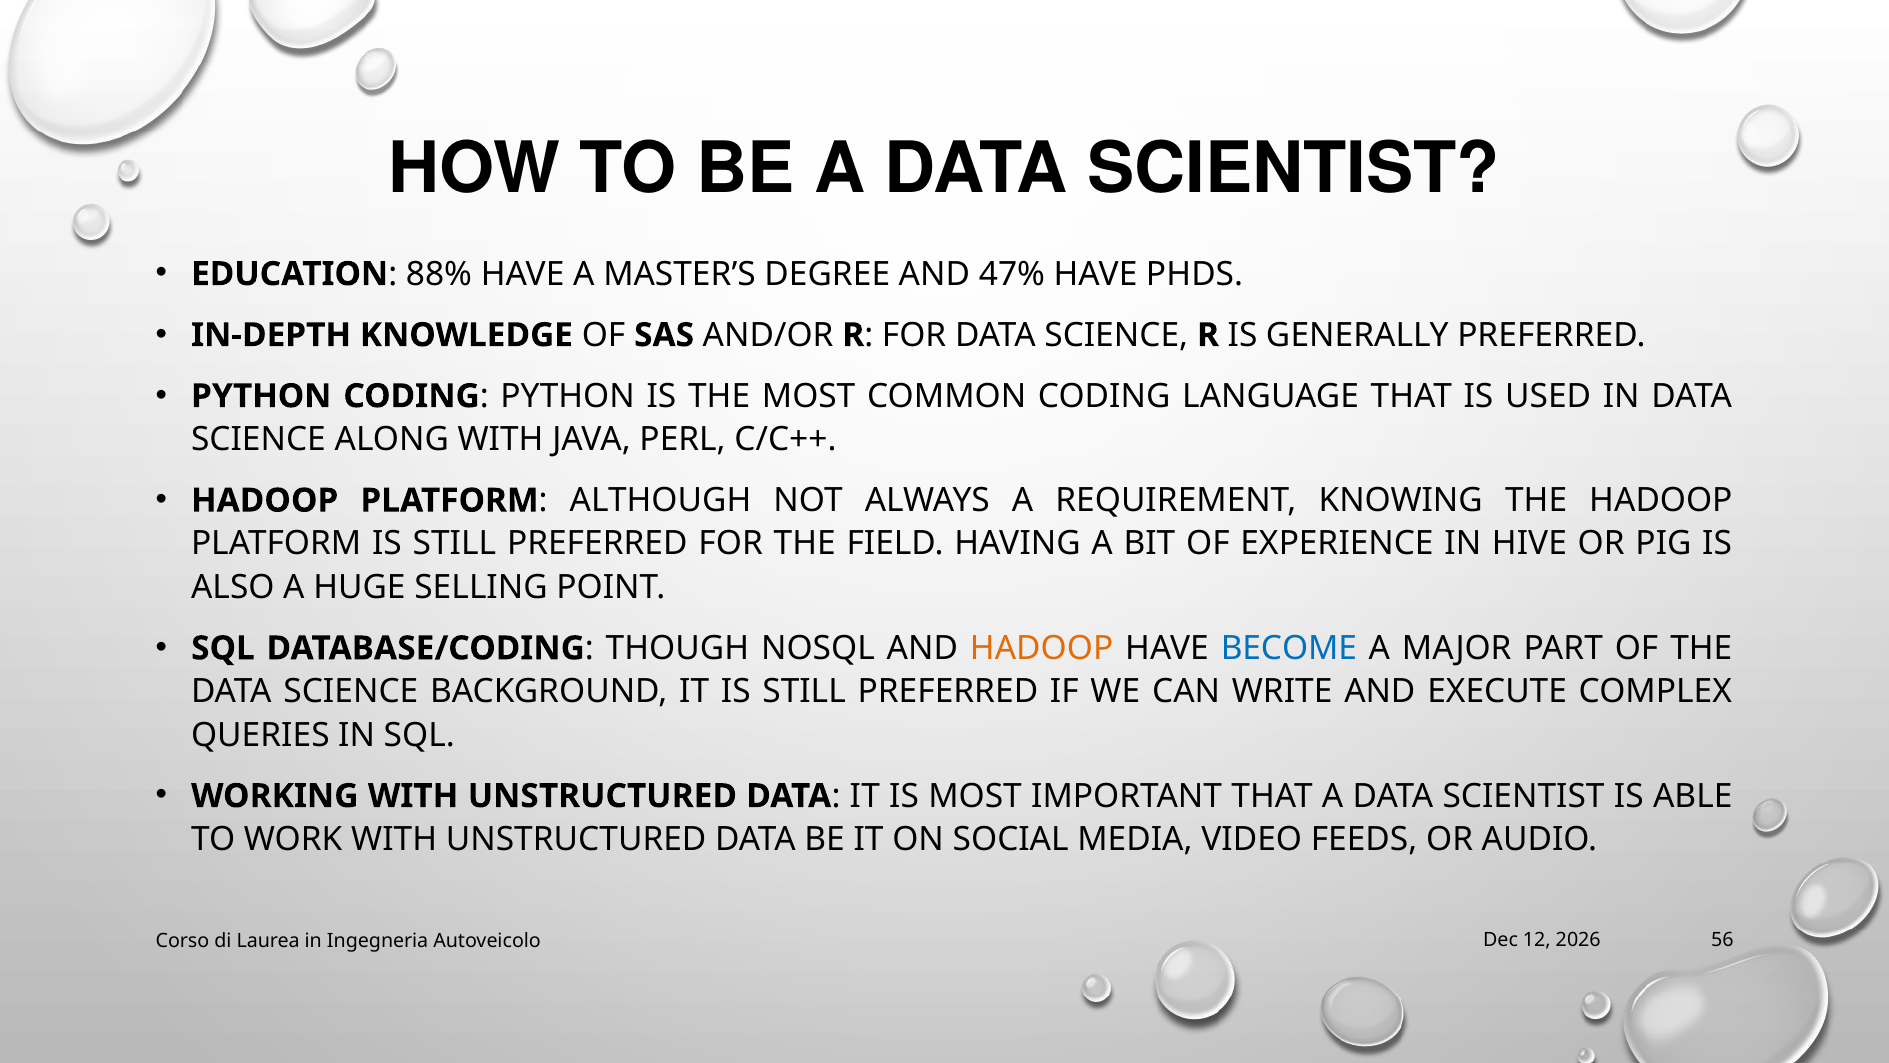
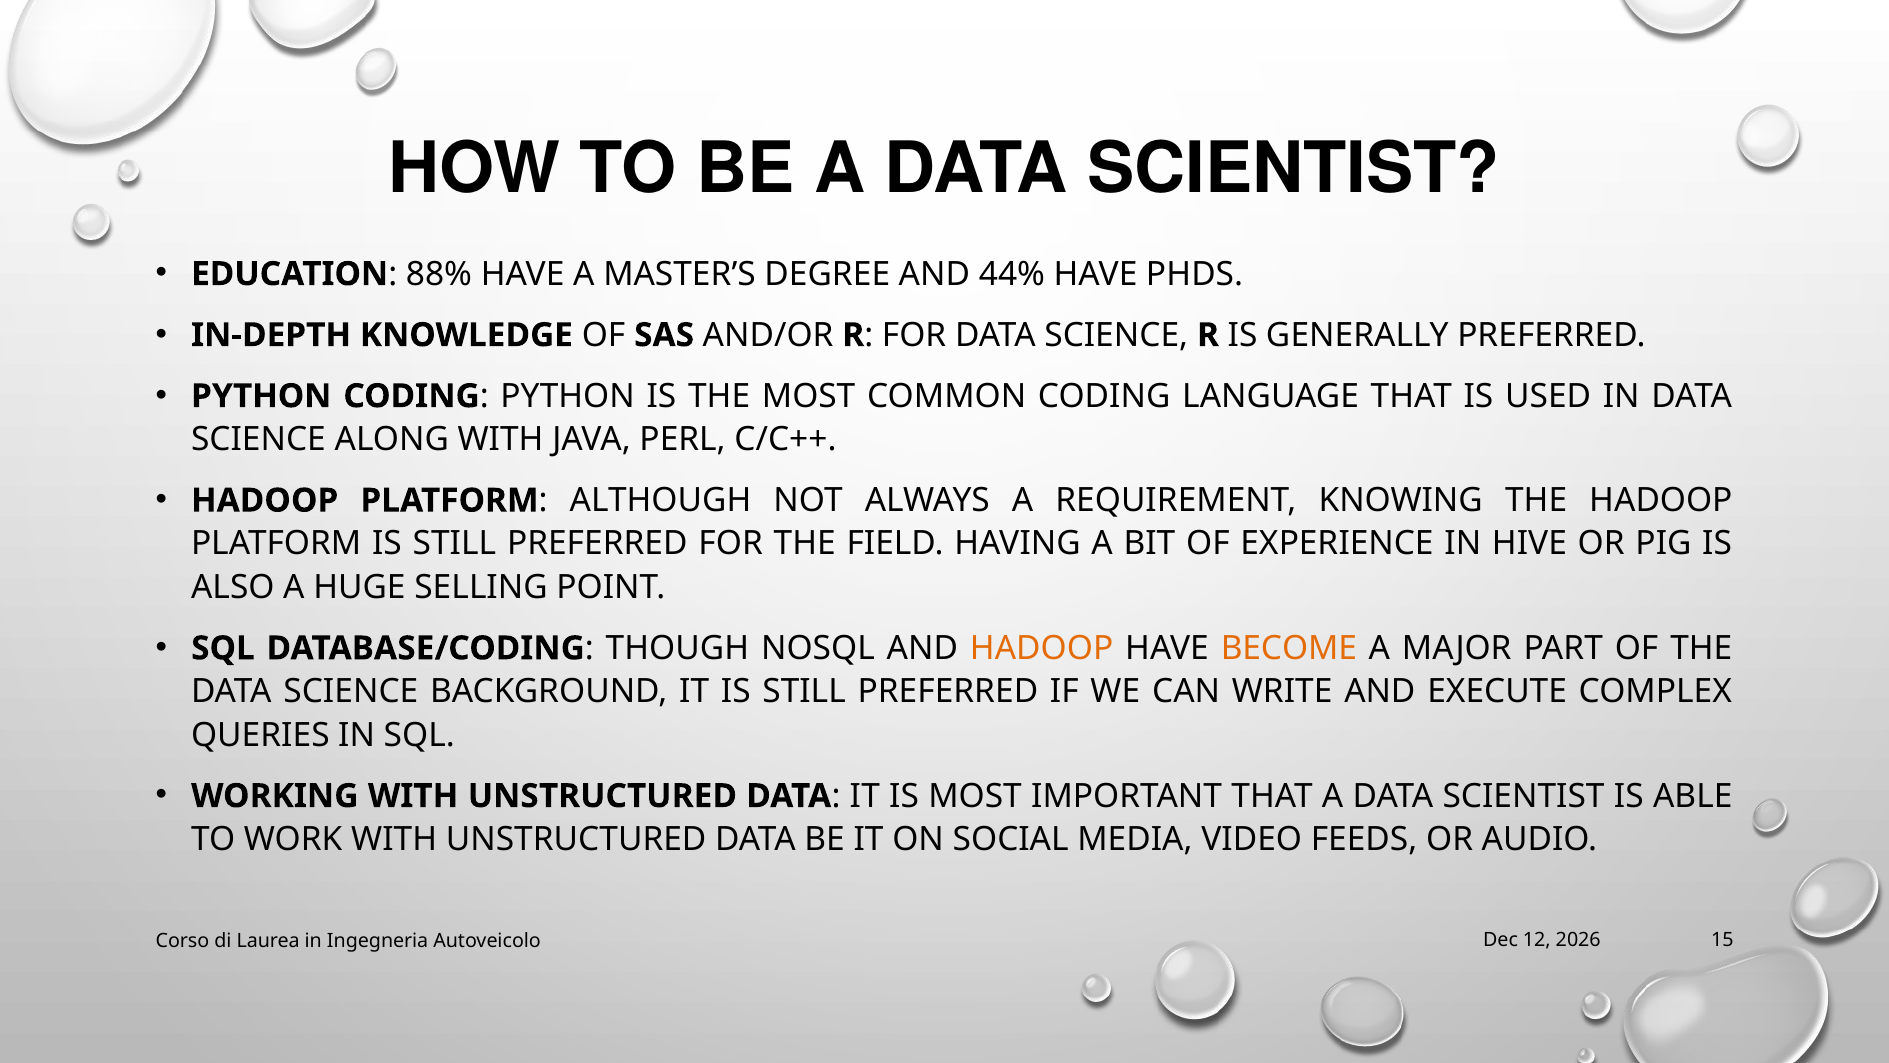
47%: 47% -> 44% (1012, 274)
BECOME colour: blue -> orange (1289, 648)
56: 56 -> 15 (1722, 940)
